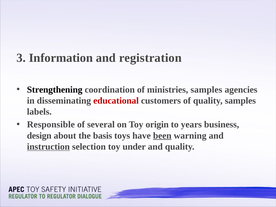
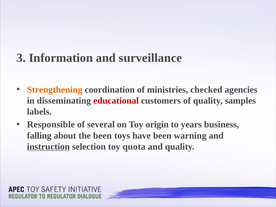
registration: registration -> surveillance (150, 58)
Strengthening colour: black -> orange (55, 90)
ministries samples: samples -> checked (206, 90)
design: design -> falling (39, 136)
the basis: basis -> been (102, 136)
been underline: present -> none (162, 136)
under: under -> quota (134, 147)
